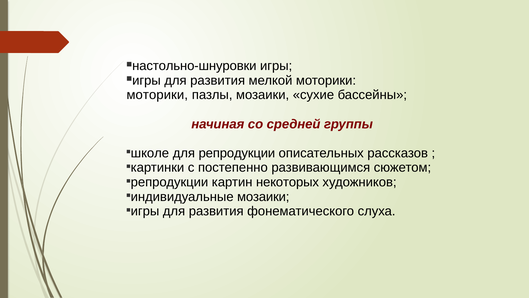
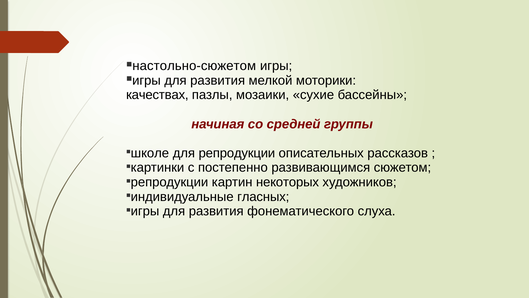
настольно-шнуровки: настольно-шнуровки -> настольно-сюжетом (194, 66)
моторики: моторики -> качествах (157, 95)
индивидуальные мозаики: мозаики -> гласных (263, 197)
